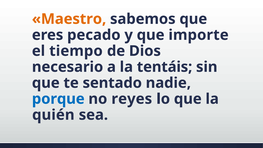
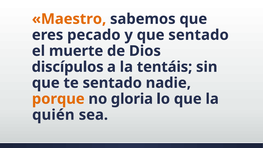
que importe: importe -> sentado (199, 35)
tiempo: tiempo -> muerte (76, 51)
necesario: necesario -> discípulos (68, 67)
porque colour: blue -> orange (58, 99)
reyes: reyes -> gloria (132, 99)
